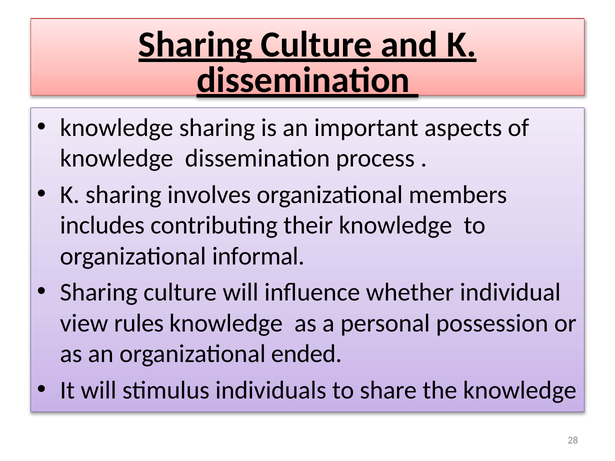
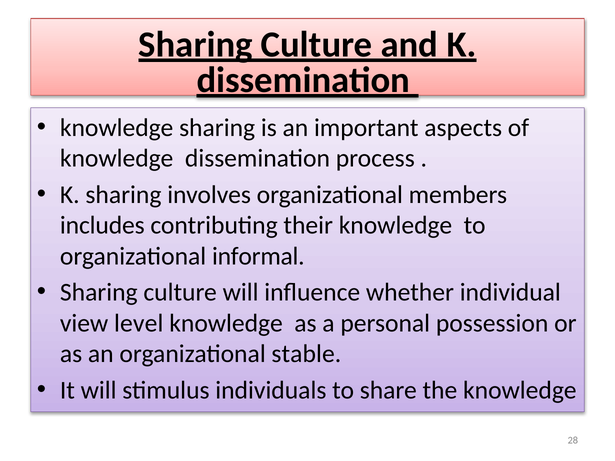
rules: rules -> level (139, 323)
ended: ended -> stable (306, 354)
